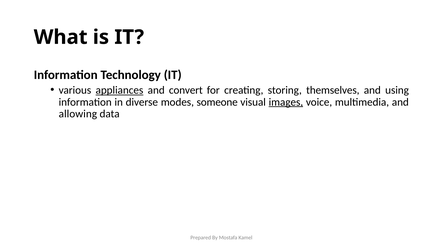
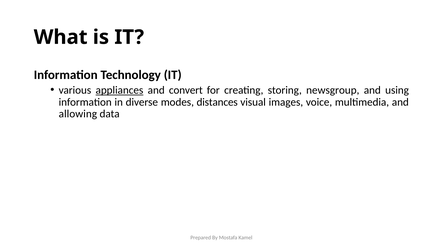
themselves: themselves -> newsgroup (333, 90)
someone: someone -> distances (217, 102)
images underline: present -> none (286, 102)
